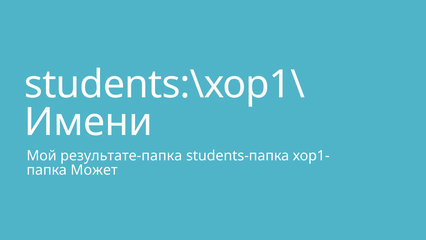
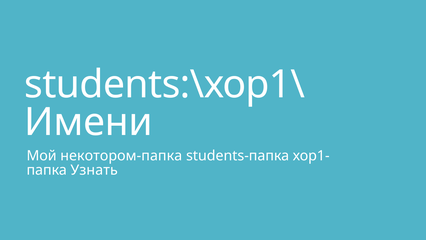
результате-папка: результате-папка -> некотором-папка (121, 155)
Может: Может -> Узнать (94, 170)
